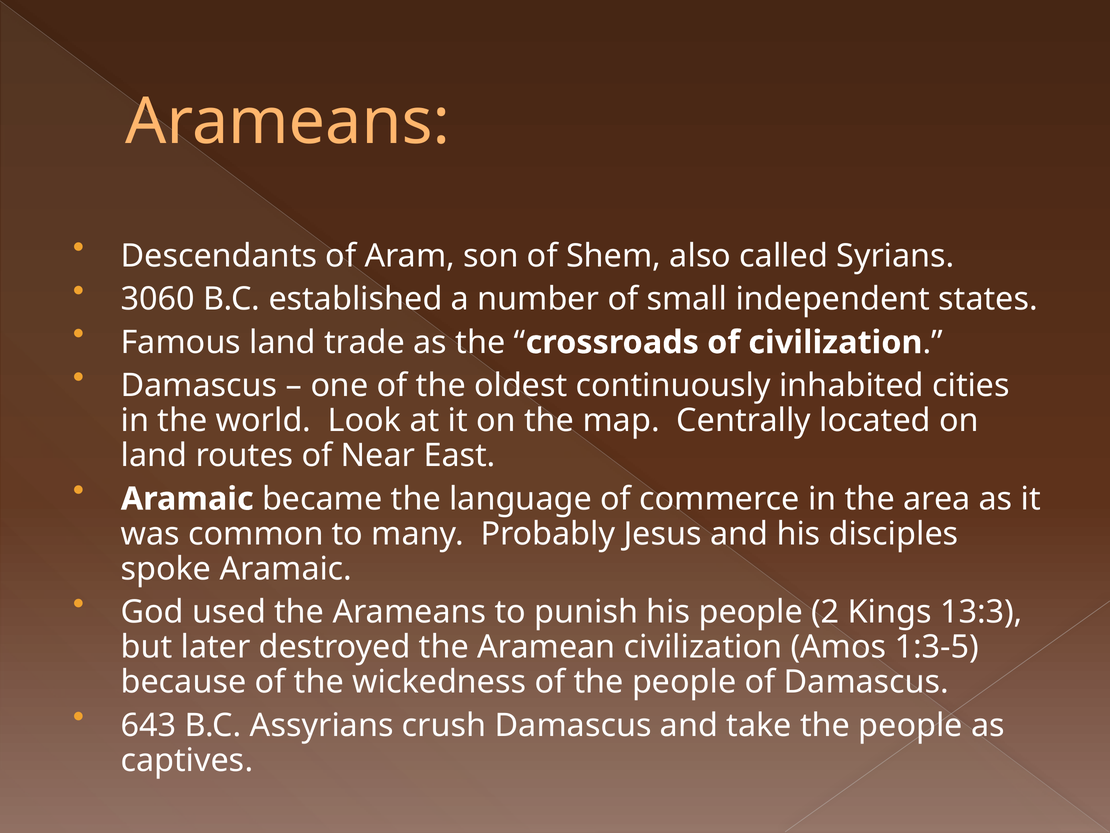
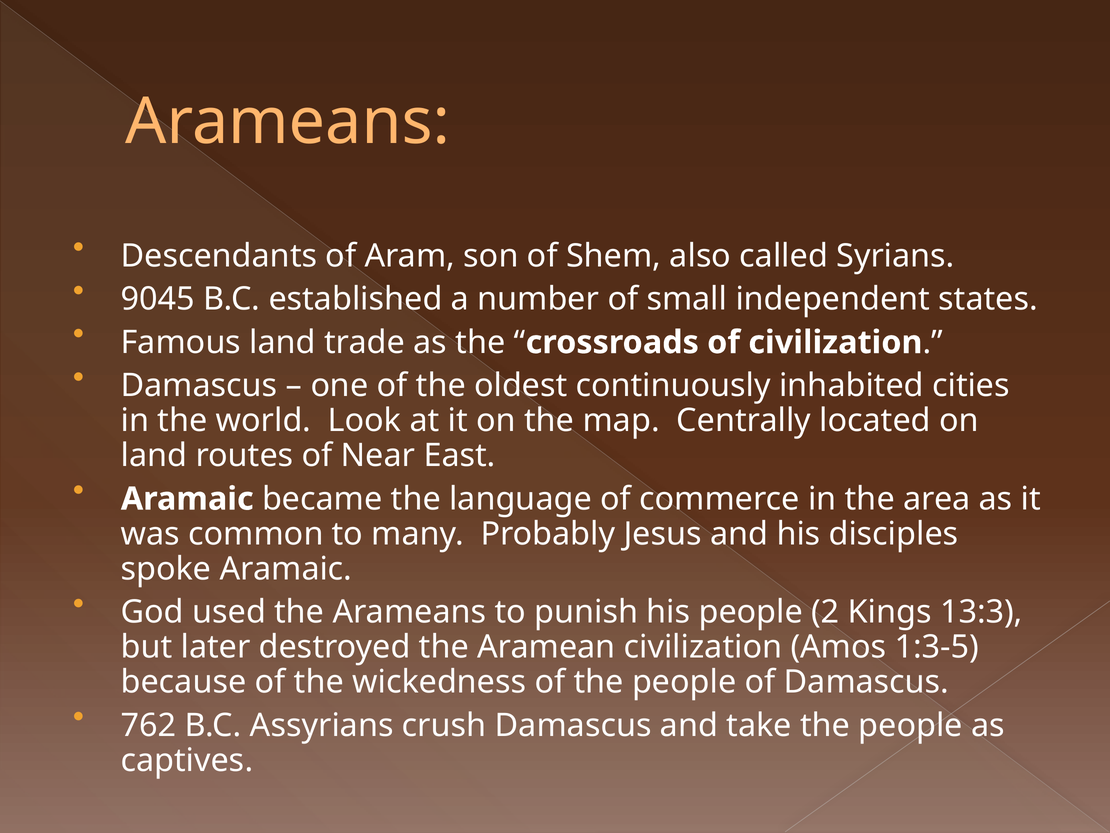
3060: 3060 -> 9045 (158, 299)
643: 643 -> 762 (149, 725)
